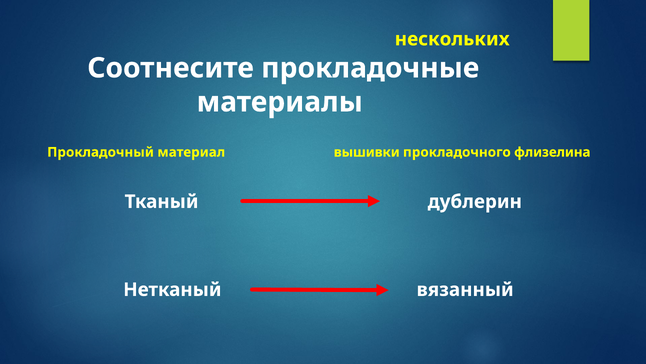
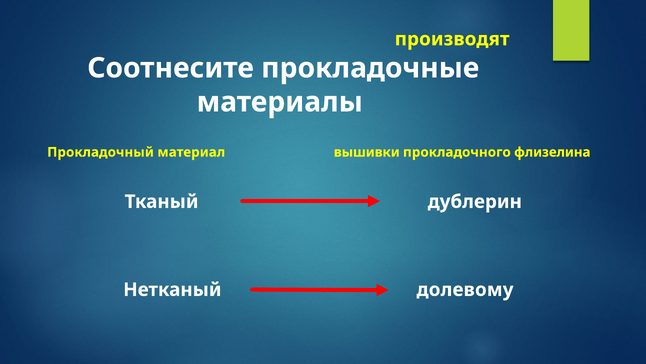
нескольких: нескольких -> производят (452, 39)
вязанный: вязанный -> долевому (465, 289)
